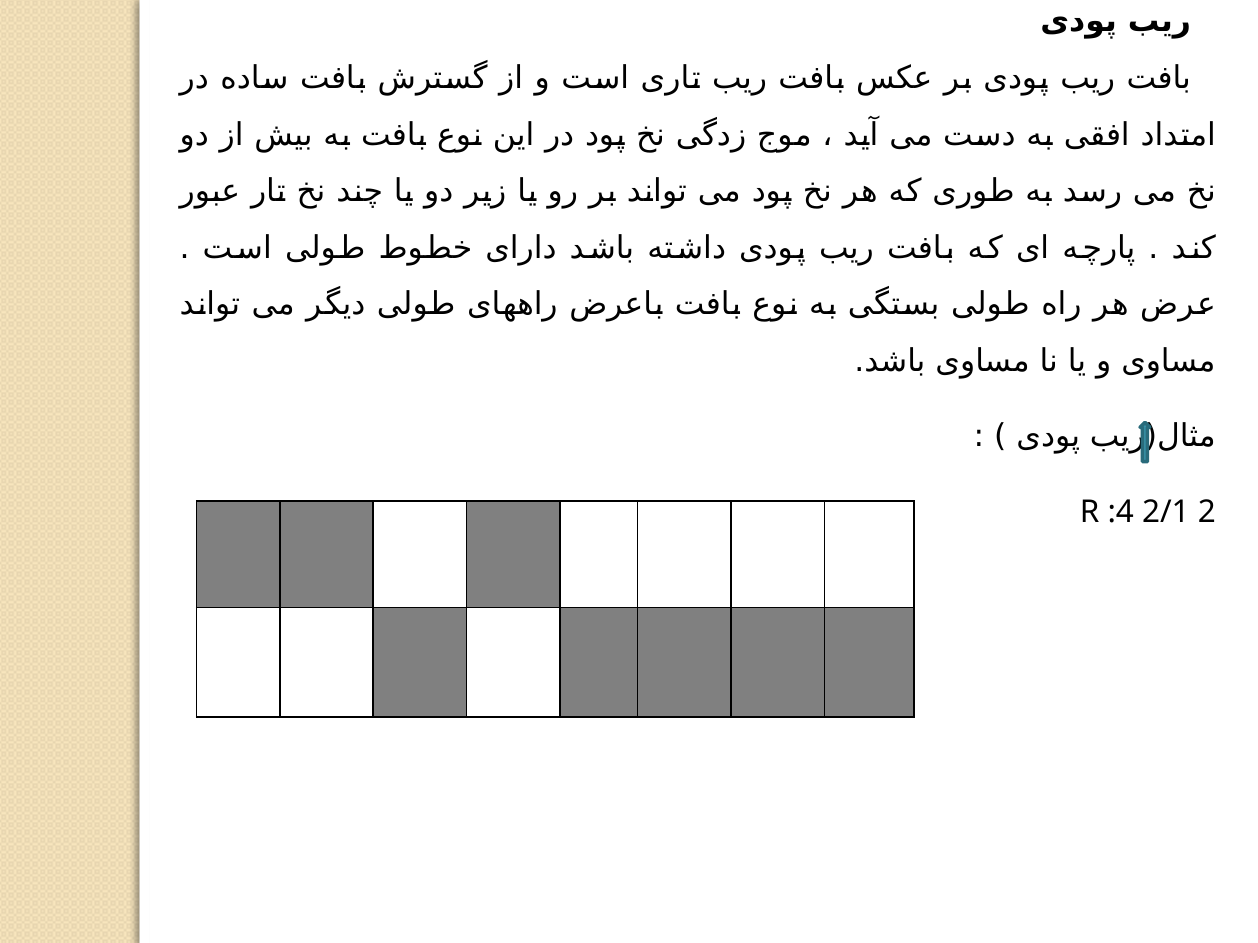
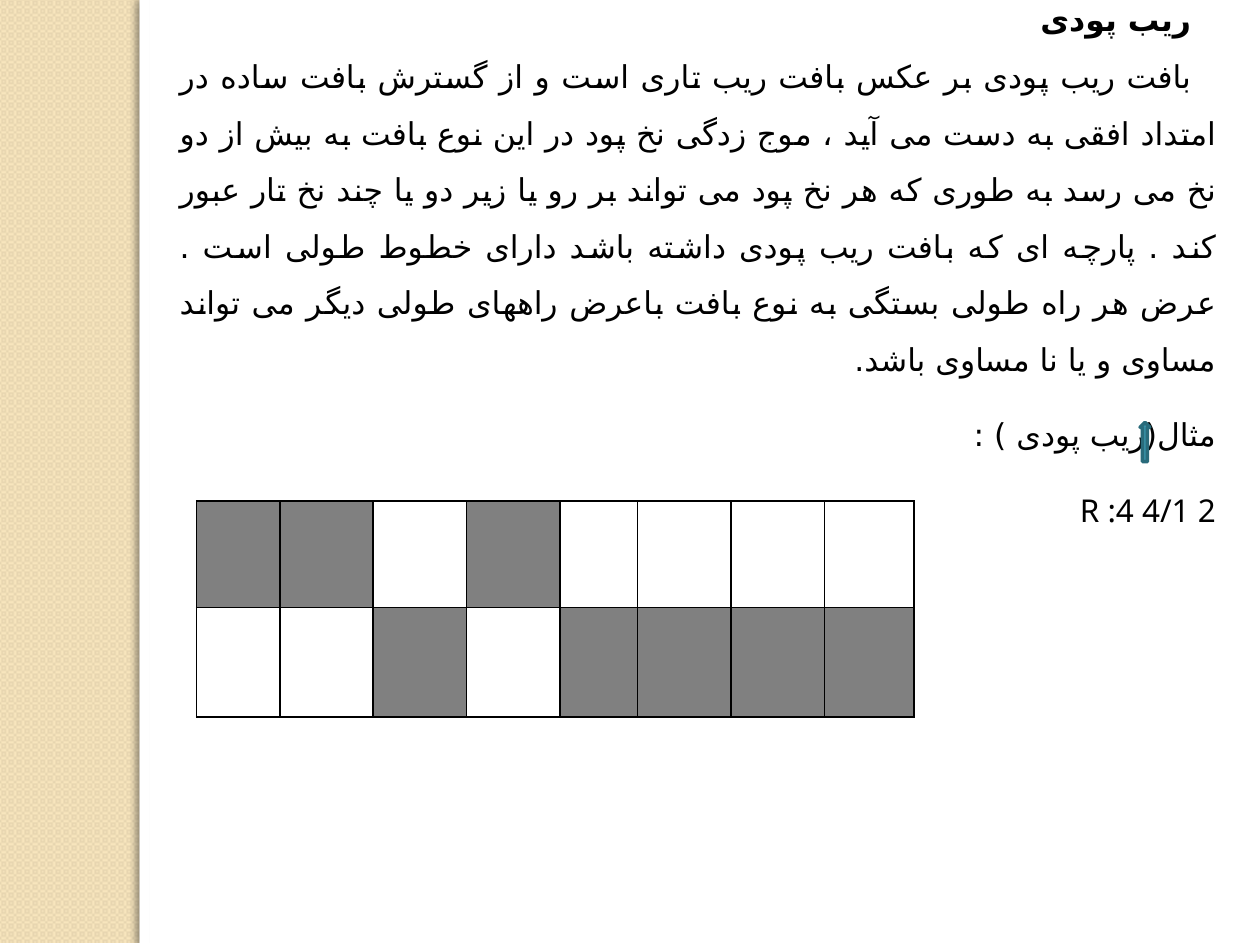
2/1: 2/1 -> 4/1 (1166, 512)
